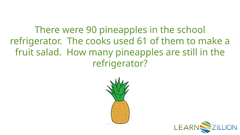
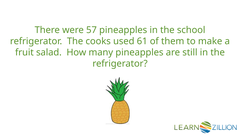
90: 90 -> 57 (91, 30)
